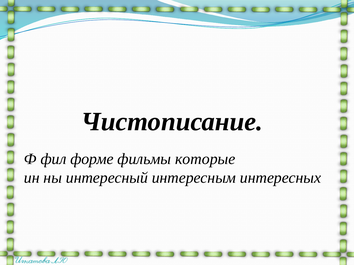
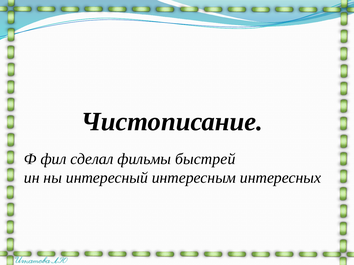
форме: форме -> сделал (92, 159)
которые: которые -> быстрей (205, 159)
